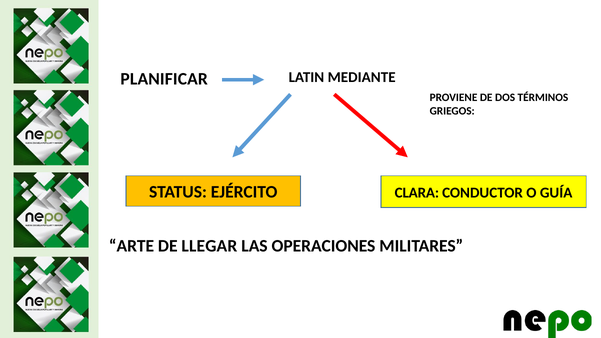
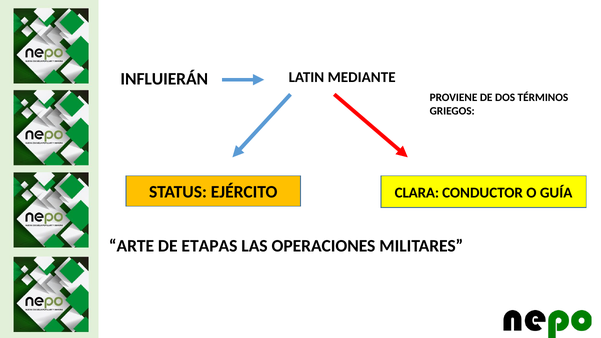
PLANIFICAR: PLANIFICAR -> INFLUIERÁN (164, 79)
LLEGAR: LLEGAR -> ETAPAS (209, 246)
